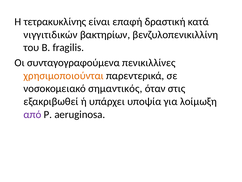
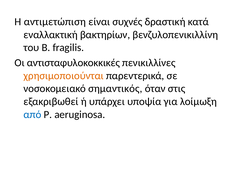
τετρακυκλίνης: τετρακυκλίνης -> αντιμετώπιση (55, 22)
επαφή: επαφή -> συχνές (127, 22)
νιγγιτιδικών: νιγγιτιδικών -> εναλλακτική (51, 35)
συνταγογραφούμενα: συνταγογραφούμενα -> αντισταφυλοκοκκικές (73, 63)
από colour: purple -> blue (32, 114)
